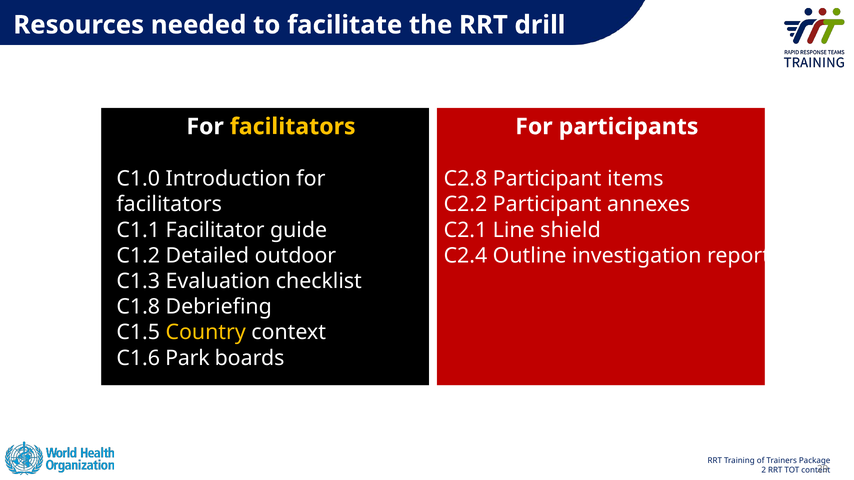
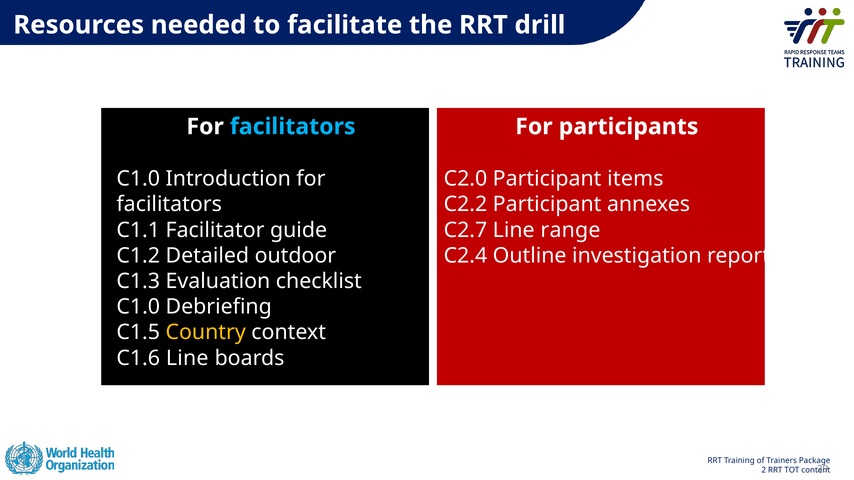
facilitators colour: yellow -> light blue (293, 127)
C2.8: C2.8 -> C2.0 (465, 179)
C2.1: C2.1 -> C2.7 (465, 230)
shield: shield -> range (570, 230)
C1.8: C1.8 -> C1.0 (138, 307)
C1.6 Park: Park -> Line (187, 358)
